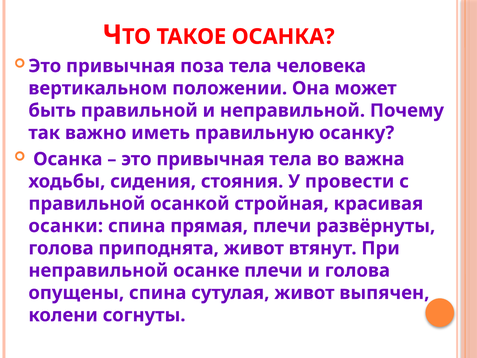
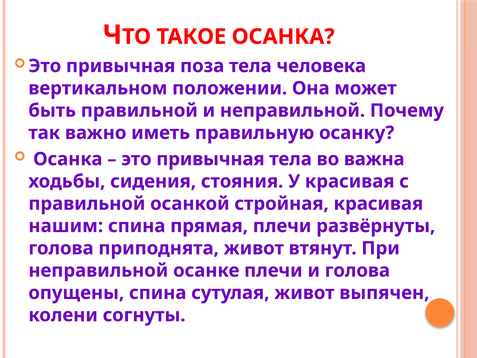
У провести: провести -> красивая (350, 181)
осанки: осанки -> нашим (66, 226)
